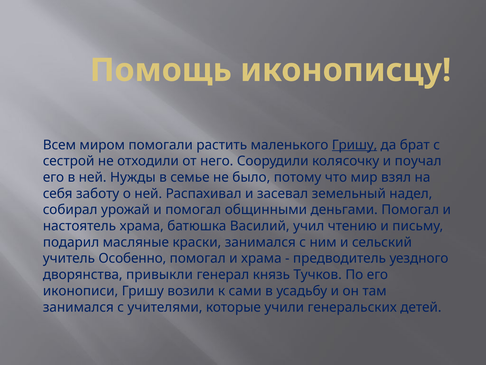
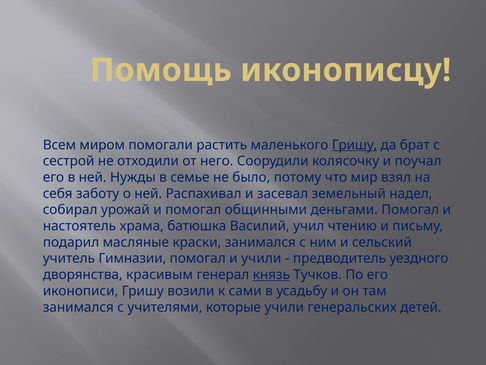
Особенно: Особенно -> Гимназии (132, 258)
и храма: храма -> учили (261, 258)
привыкли: привыкли -> красивым (160, 274)
князь underline: none -> present (271, 274)
